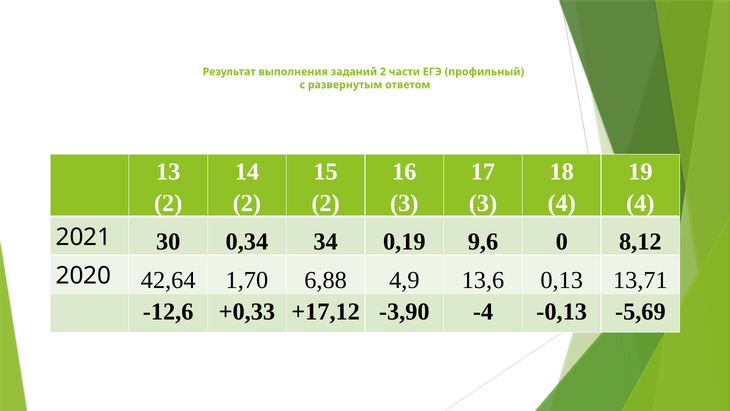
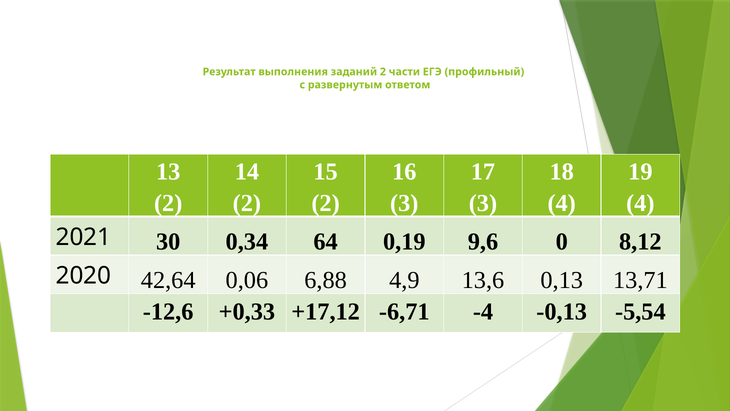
34: 34 -> 64 (326, 241)
1,70: 1,70 -> 0,06 (247, 280)
-3,90: -3,90 -> -6,71 (404, 311)
-5,69: -5,69 -> -5,54 (640, 311)
